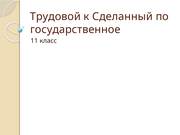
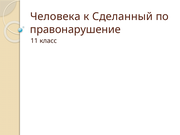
Трудовой: Трудовой -> Человека (55, 17)
государственное: государственное -> правонарушение (75, 29)
